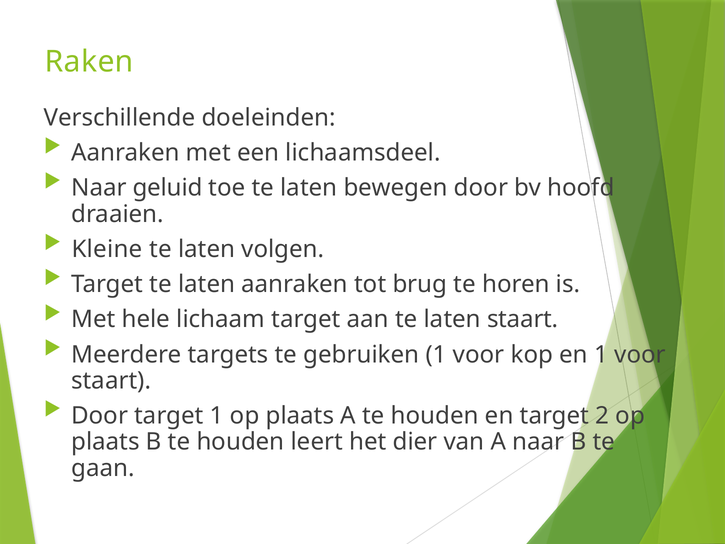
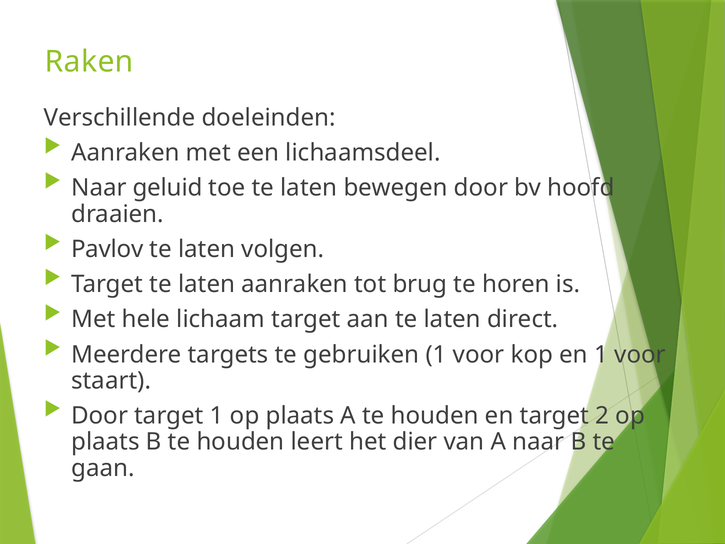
Kleine: Kleine -> Pavlov (107, 249)
laten staart: staart -> direct (523, 319)
